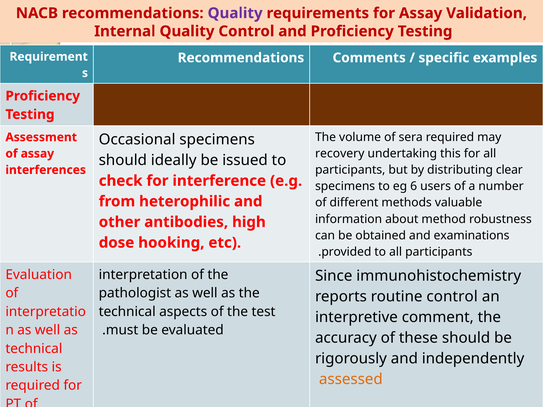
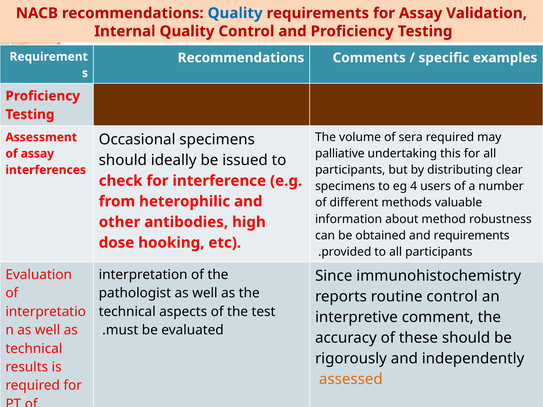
Quality colour: purple -> blue (235, 13)
recovery: recovery -> palliative (340, 154)
6: 6 -> 4 (414, 186)
and examinations: examinations -> requirements (472, 236)
